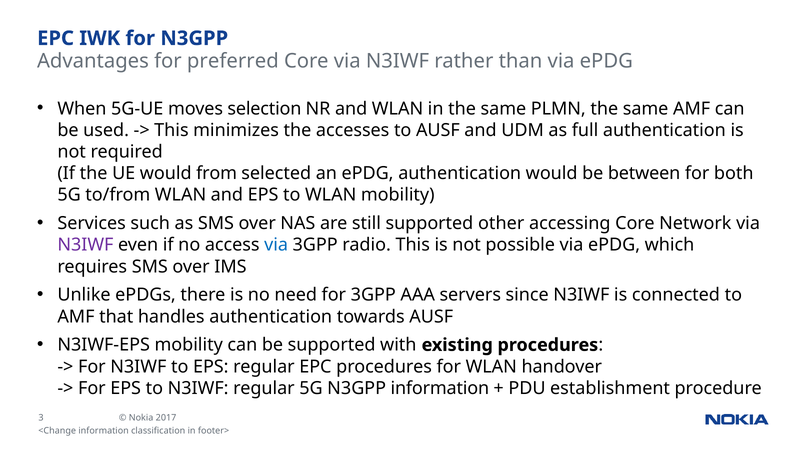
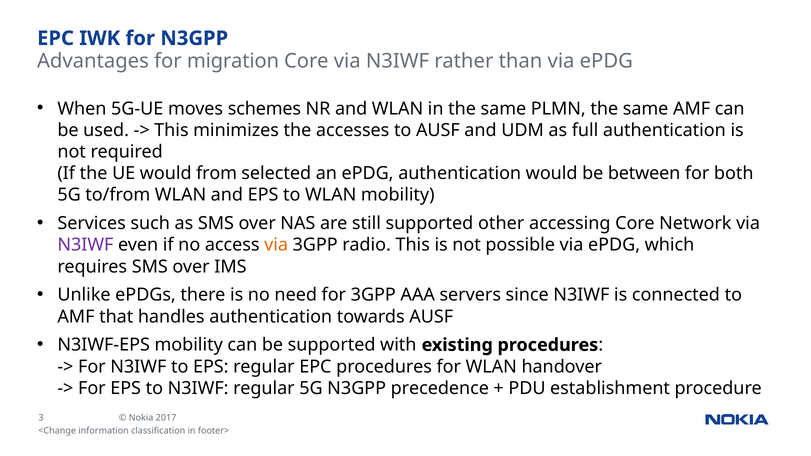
preferred: preferred -> migration (233, 61)
selection: selection -> schemes (264, 109)
via colour: blue -> orange (276, 245)
N3GPP information: information -> precedence (440, 388)
